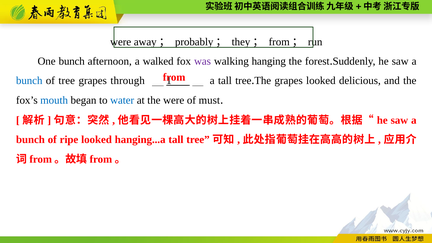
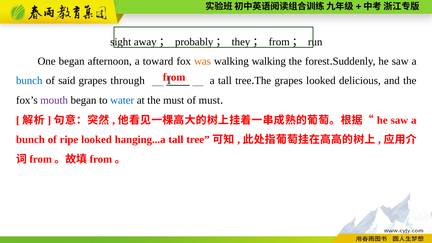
were: were -> sight (121, 42)
One bunch: bunch -> began (72, 61)
walked: walked -> toward (158, 61)
was colour: purple -> orange (202, 61)
walking hanging: hanging -> walking (269, 61)
of tree: tree -> said (67, 81)
mouth colour: blue -> purple (54, 100)
the were: were -> must (174, 100)
